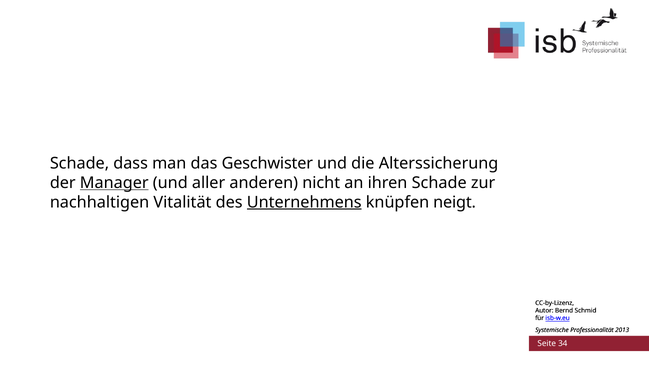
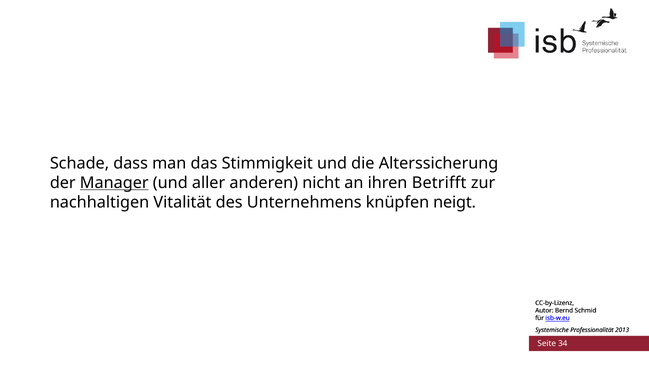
Geschwister: Geschwister -> Stimmigkeit (267, 163)
ihren Schade: Schade -> Betrifft (439, 183)
Unternehmens underline: present -> none (304, 202)
